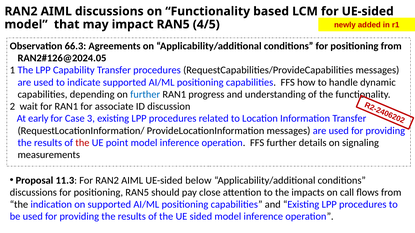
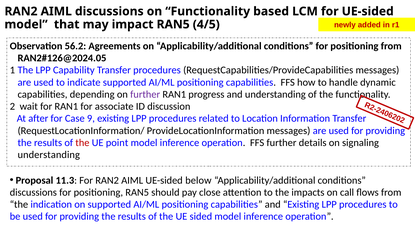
66.3: 66.3 -> 56.2 (75, 46)
further colour: blue -> purple (145, 95)
early: early -> after (38, 119)
3: 3 -> 9 (91, 119)
measurements: measurements -> understanding (49, 155)
